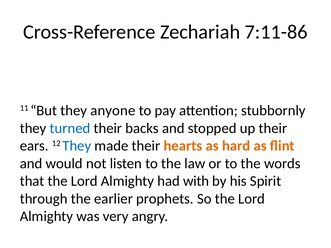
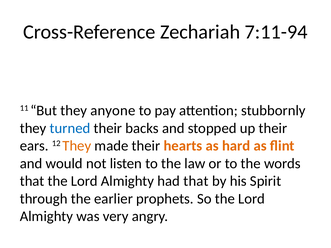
7:11-86: 7:11-86 -> 7:11-94 (276, 32)
They colour: blue -> orange (77, 146)
had with: with -> that (196, 181)
